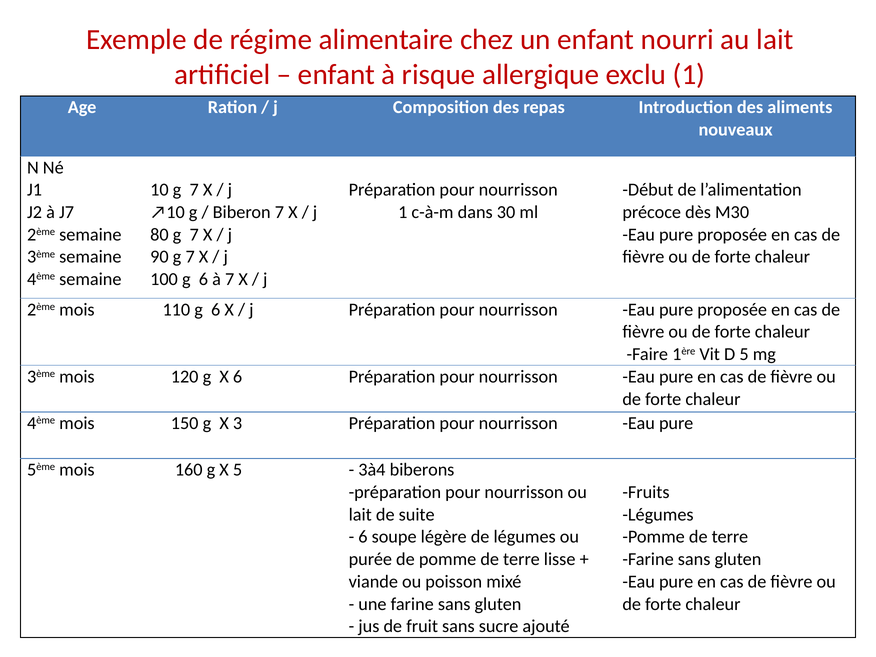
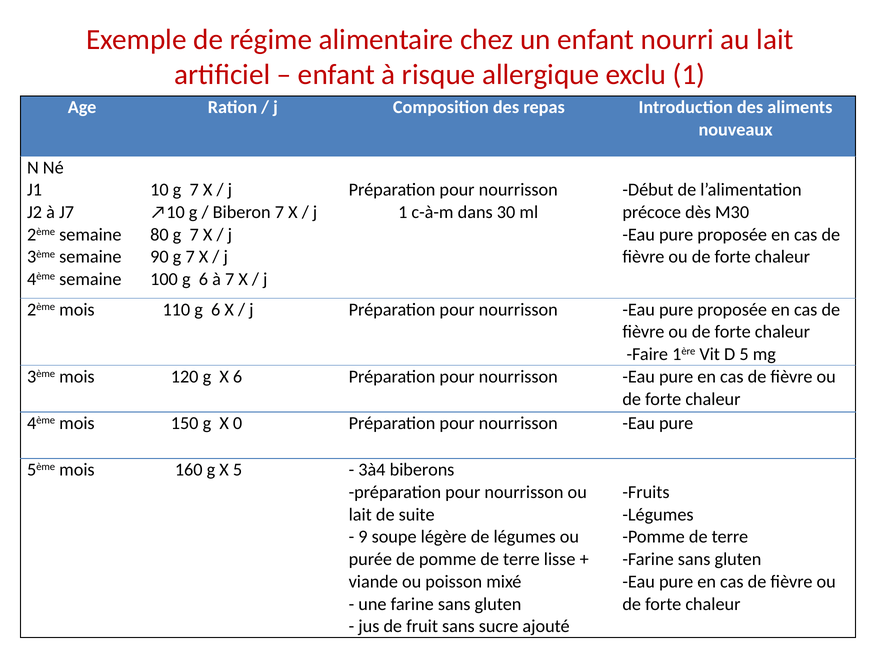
3: 3 -> 0 (238, 423)
6: 6 -> 9 (363, 537)
